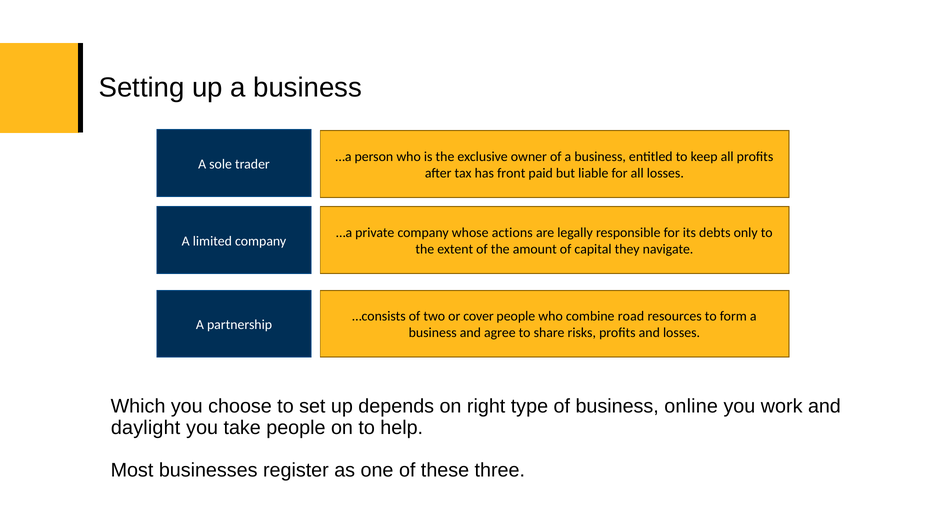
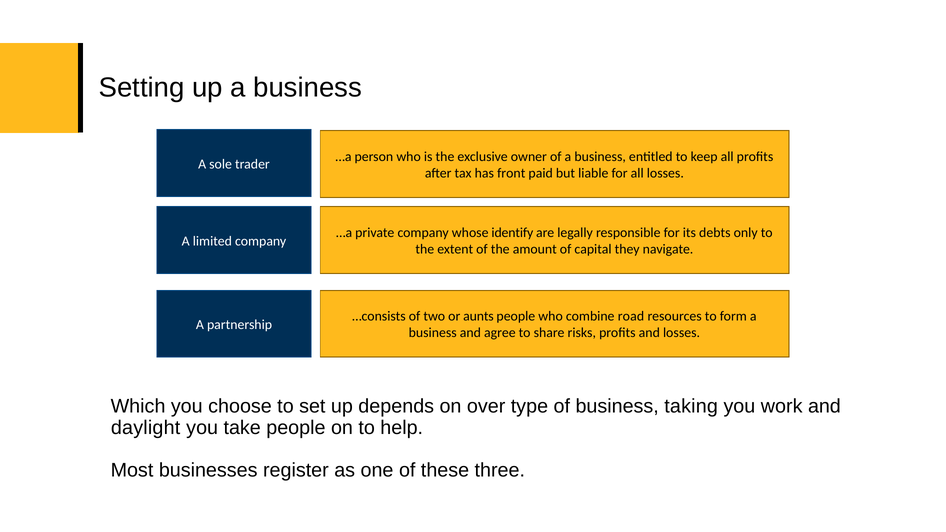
actions: actions -> identify (512, 233)
cover: cover -> aunts (478, 316)
right: right -> over (486, 407)
online: online -> taking (691, 407)
